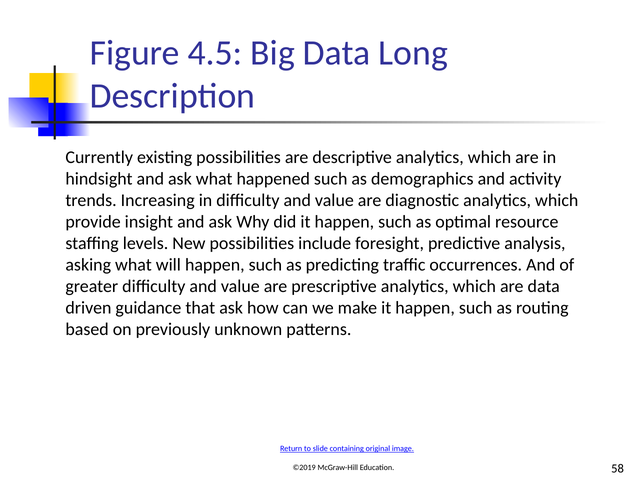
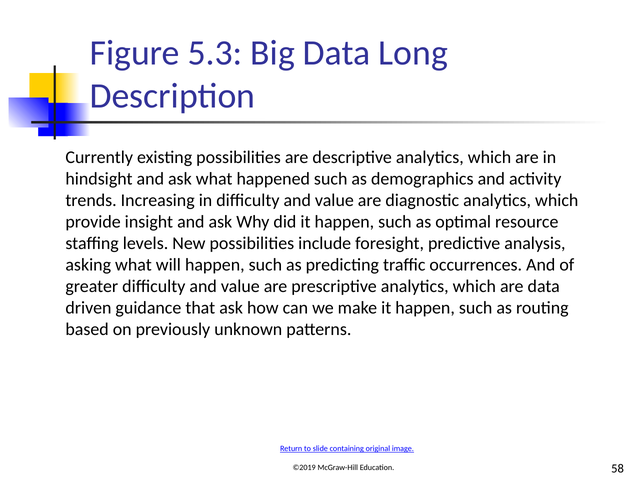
4.5: 4.5 -> 5.3 (215, 53)
